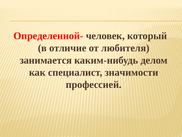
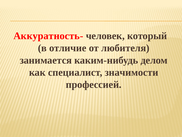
Определенной-: Определенной- -> Аккуратность- (48, 36)
